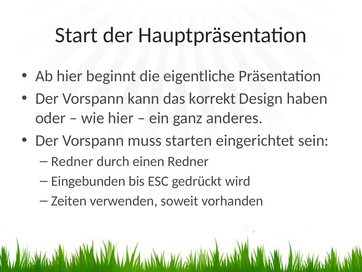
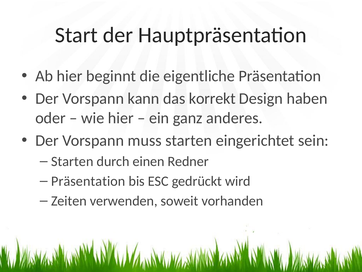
Redner: Redner -> Starten (72, 161)
Eingebunden: Eingebunden -> Präsentation (88, 181)
